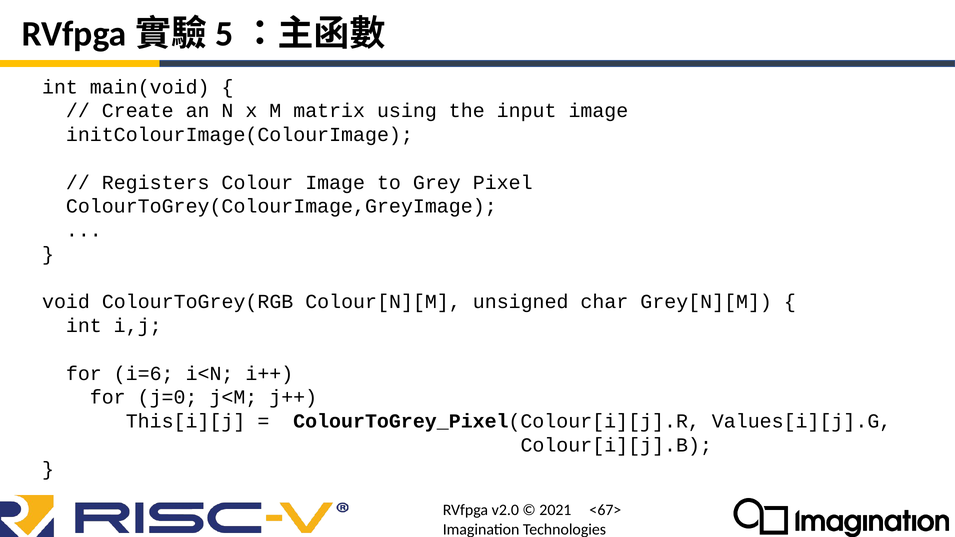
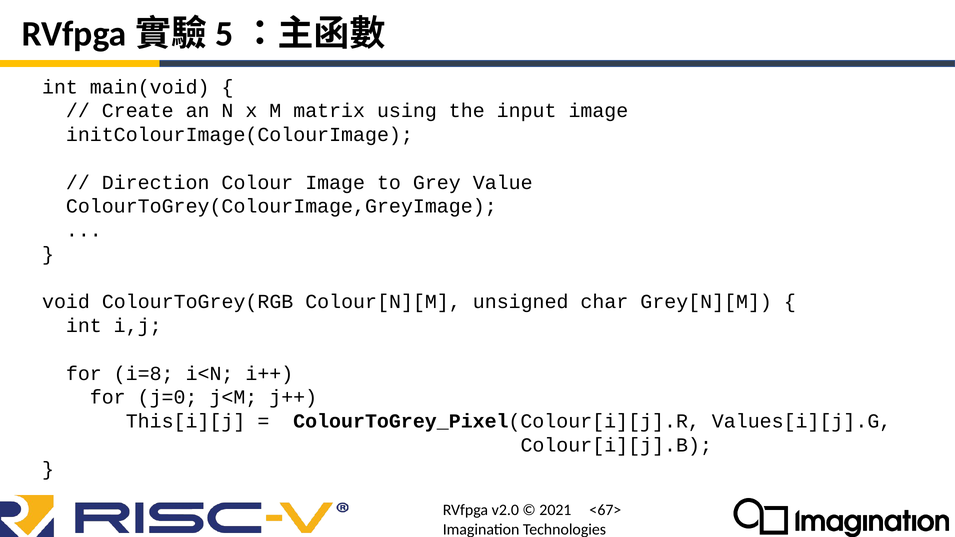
Registers: Registers -> Direction (156, 183)
Pixel: Pixel -> Value (503, 183)
i=6: i=6 -> i=8 (144, 374)
